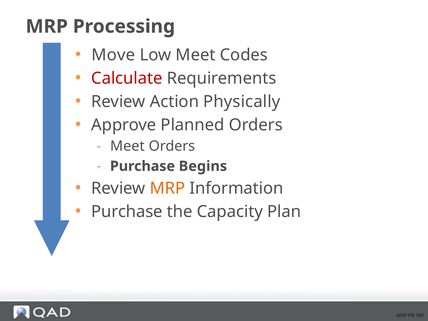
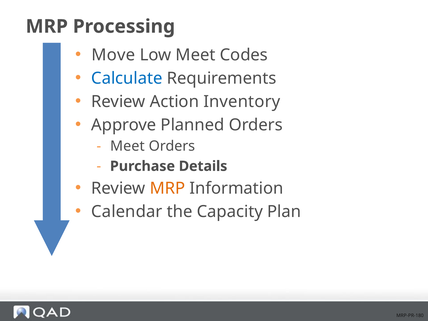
Calculate colour: red -> blue (127, 78)
Physically: Physically -> Inventory (242, 102)
Begins: Begins -> Details (203, 166)
Purchase: Purchase -> Calendar (127, 212)
